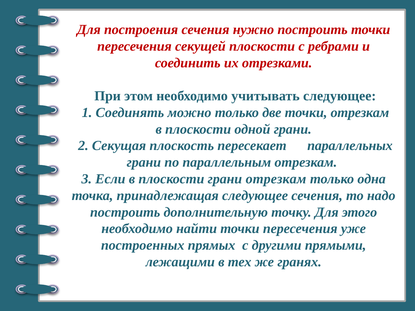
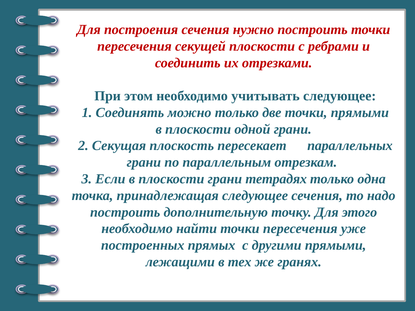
точки отрезкам: отрезкам -> прямыми (360, 113)
грани отрезкам: отрезкам -> тетрадях (276, 179)
